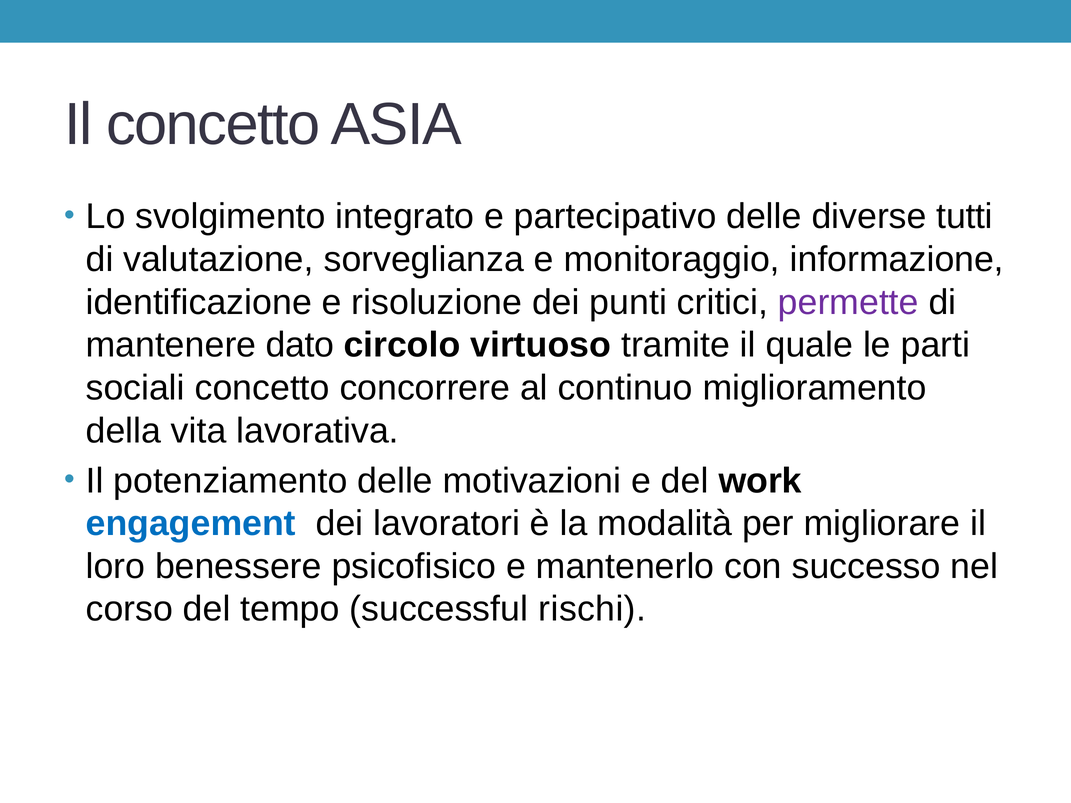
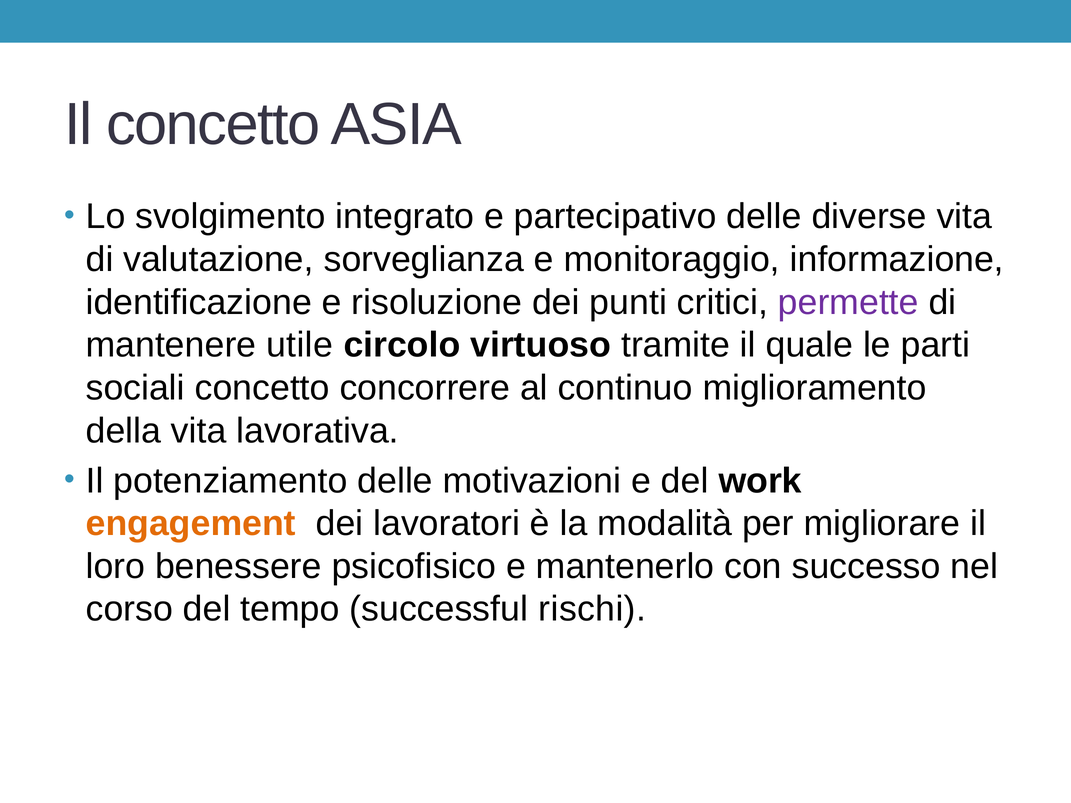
diverse tutti: tutti -> vita (964, 217)
dato: dato -> utile (300, 345)
engagement colour: blue -> orange (191, 524)
